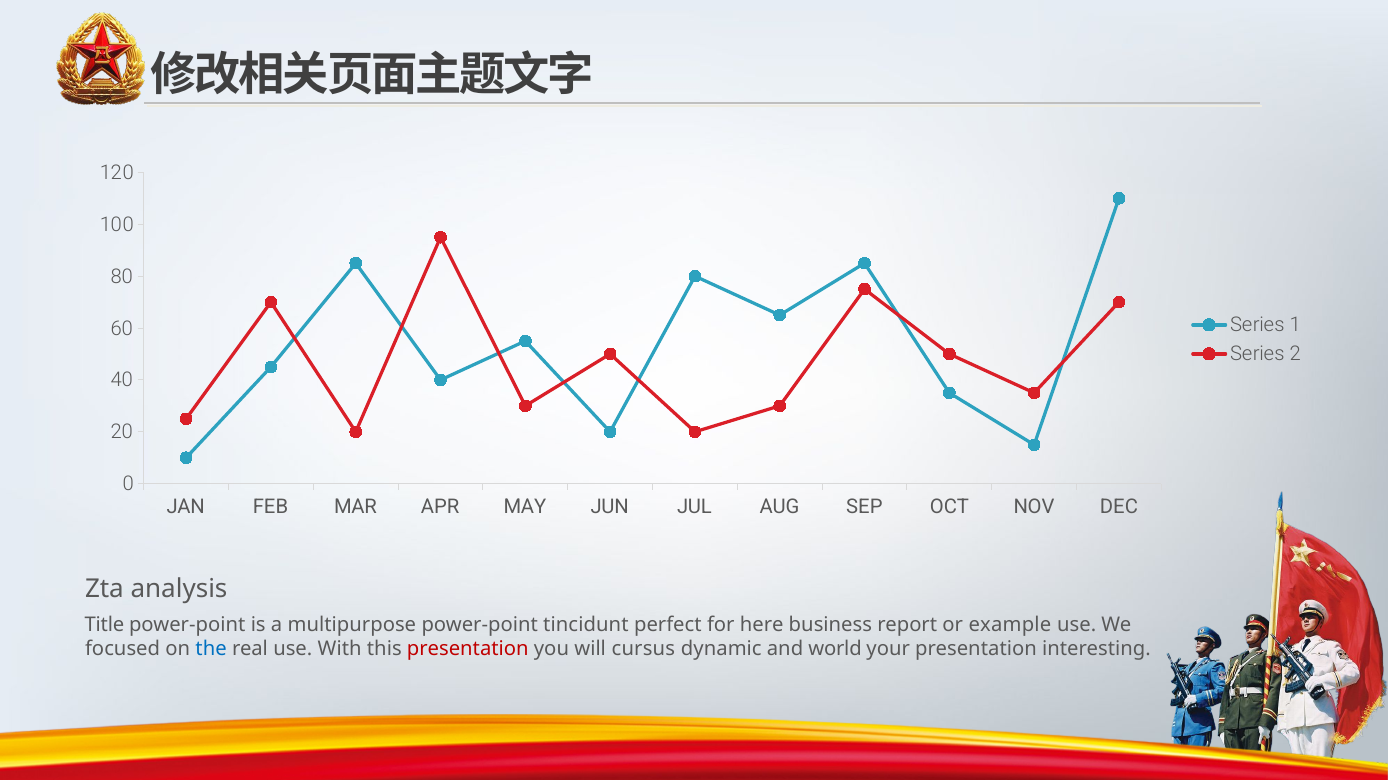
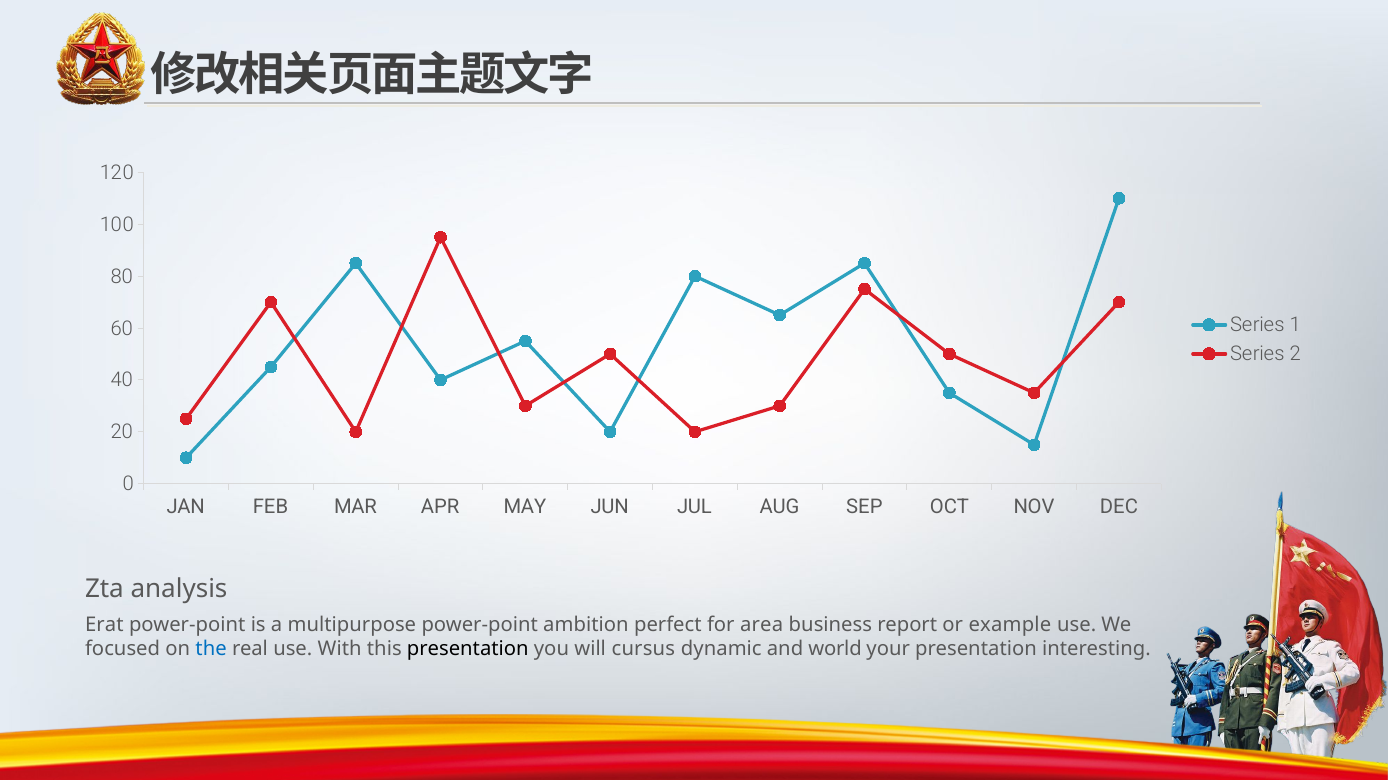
Title: Title -> Erat (104, 625)
tincidunt: tincidunt -> ambition (586, 625)
here: here -> area (762, 625)
presentation colour: red -> black (468, 649)
